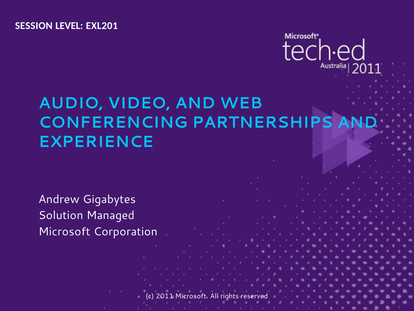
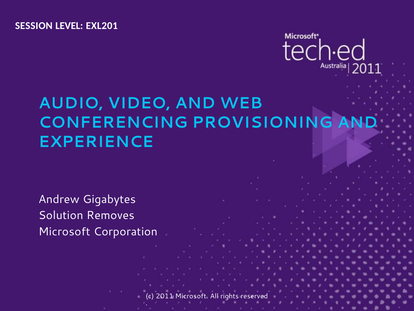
PARTNERSHIPS: PARTNERSHIPS -> PROVISIONING (262, 122)
Managed: Managed -> Removes (110, 215)
